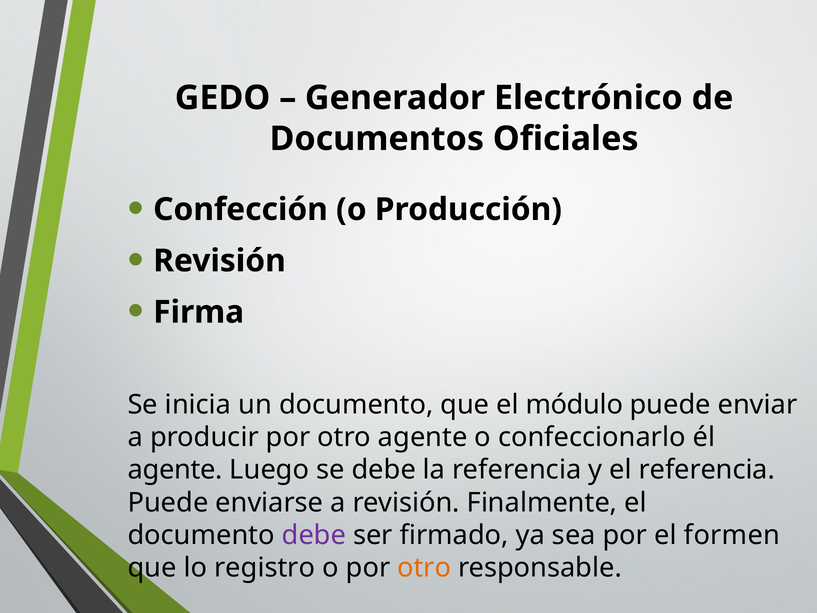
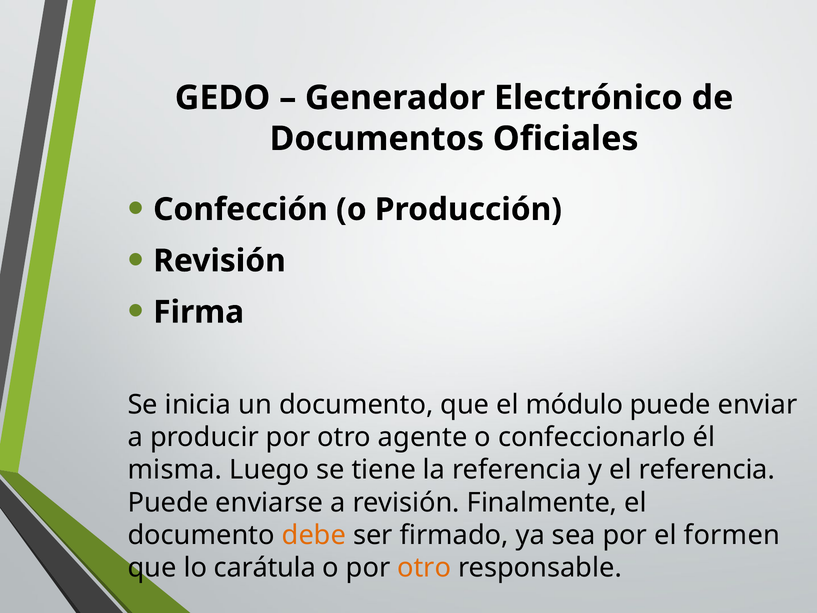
agente: agente -> misma (175, 470)
se debe: debe -> tiene (384, 470)
debe colour: purple -> orange (314, 535)
registro: registro -> carátula (265, 568)
